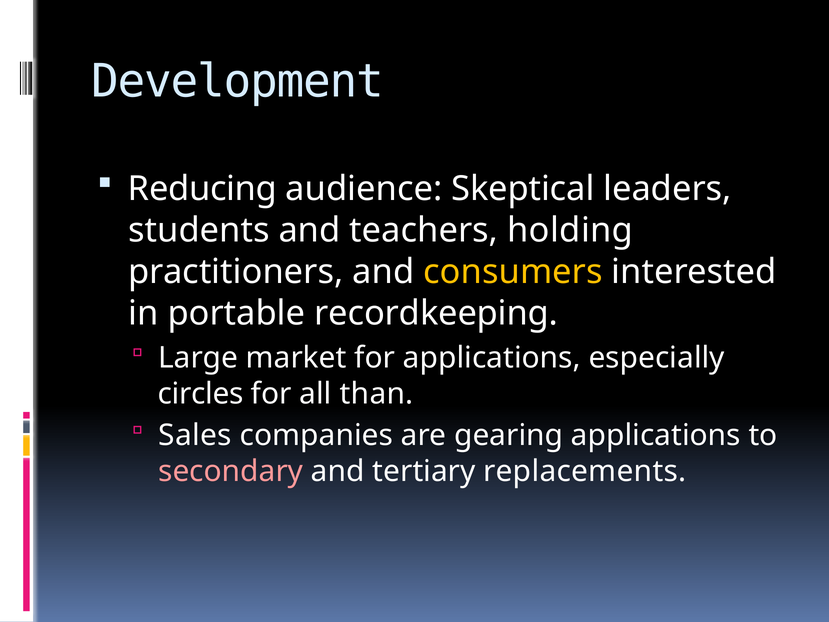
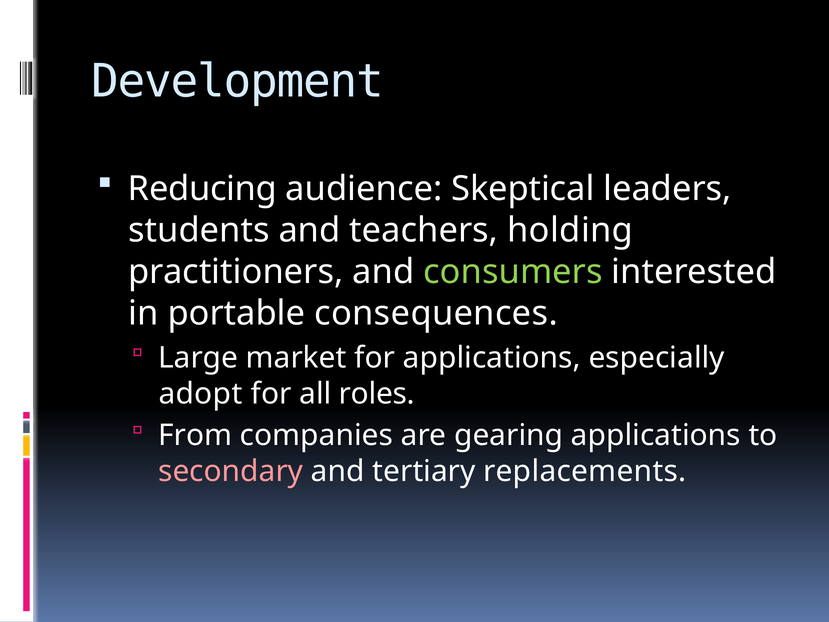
consumers colour: yellow -> light green (513, 272)
recordkeeping: recordkeeping -> consequences (436, 313)
circles: circles -> adopt (200, 393)
than: than -> roles (377, 393)
Sales: Sales -> From (195, 435)
